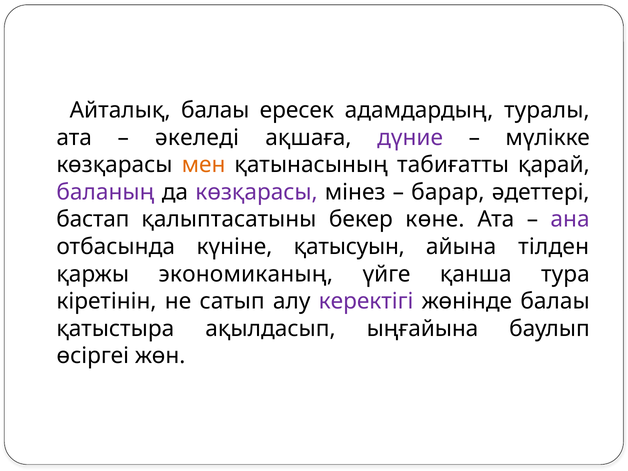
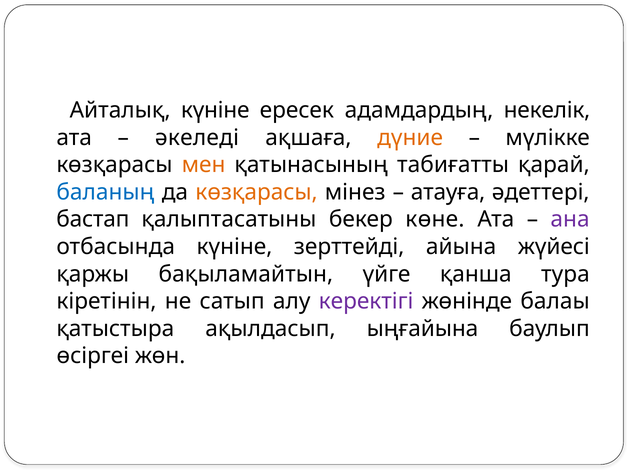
Айталық балаы: балаы -> күніне (215, 110)
туралы: туралы -> некелік (547, 110)
дүние colour: purple -> orange (410, 138)
баланың colour: purple -> blue (105, 192)
көзқарасы colour: purple -> orange (256, 192)
барар: барар -> атауға (448, 192)
қатысуын: қатысуын -> зерттейді (349, 247)
тілден: тілден -> жүйесі (554, 247)
экономиканың: экономиканың -> бақыламайтын (246, 274)
